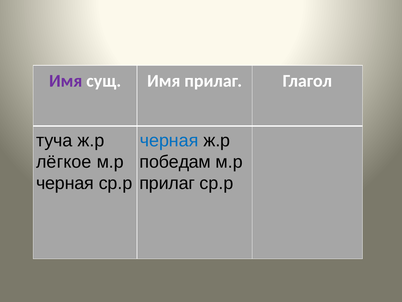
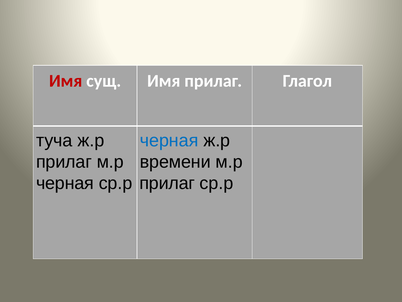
Имя colour: purple -> red (66, 81)
лёгкое: лёгкое -> прилаг (64, 162)
победам: победам -> времени (175, 162)
